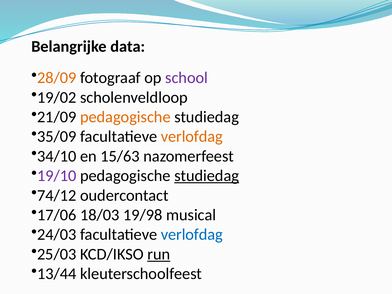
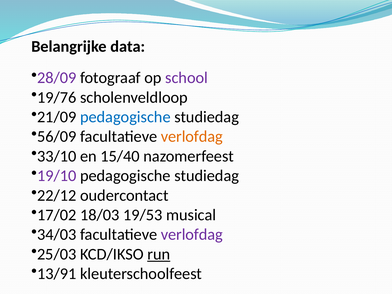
28/09 colour: orange -> purple (57, 78)
19/02: 19/02 -> 19/76 (57, 97)
pedagogische colour: orange -> blue (125, 117)
35/09: 35/09 -> 56/09 (57, 137)
34/10: 34/10 -> 33/10 (57, 156)
15/63: 15/63 -> 15/40 (120, 156)
studiedag underline: present -> none (207, 176)
74/12: 74/12 -> 22/12 (57, 195)
17/06: 17/06 -> 17/02 (57, 215)
19/98: 19/98 -> 19/53 (143, 215)
24/03: 24/03 -> 34/03 (57, 235)
verlofdag colour: blue -> purple (192, 235)
13/44: 13/44 -> 13/91 (57, 274)
